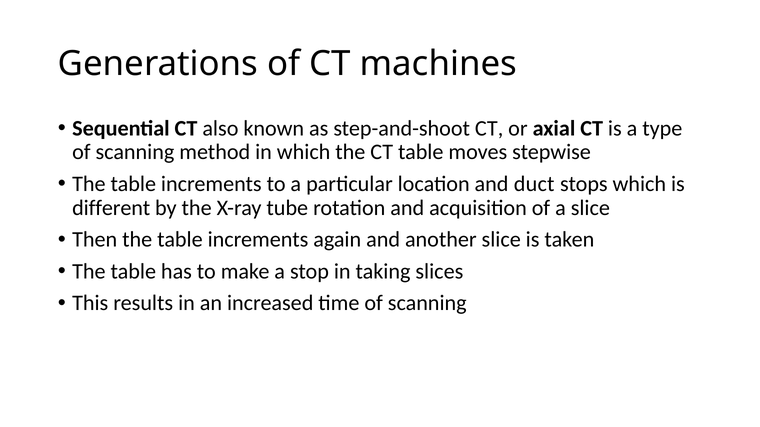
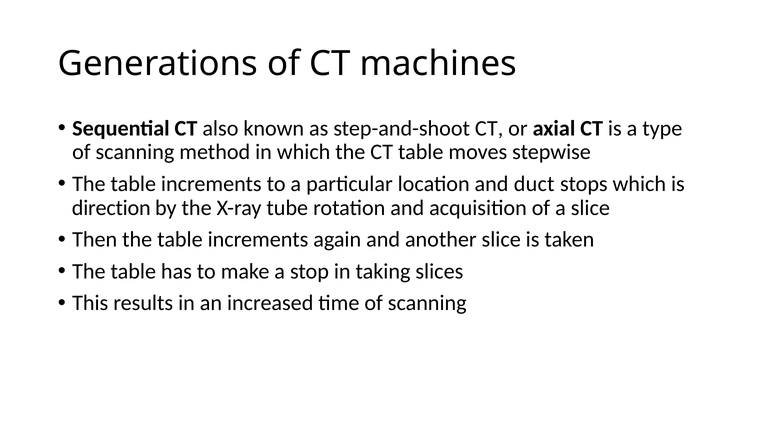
different: different -> direction (111, 208)
